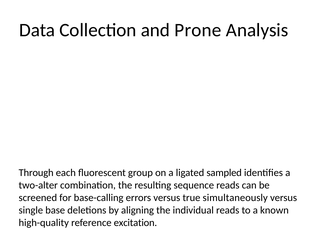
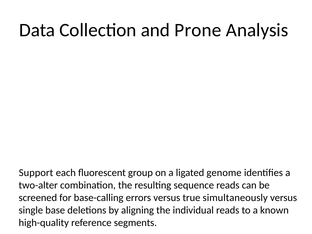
Through: Through -> Support (36, 173)
sampled: sampled -> genome (224, 173)
excitation: excitation -> segments (135, 223)
